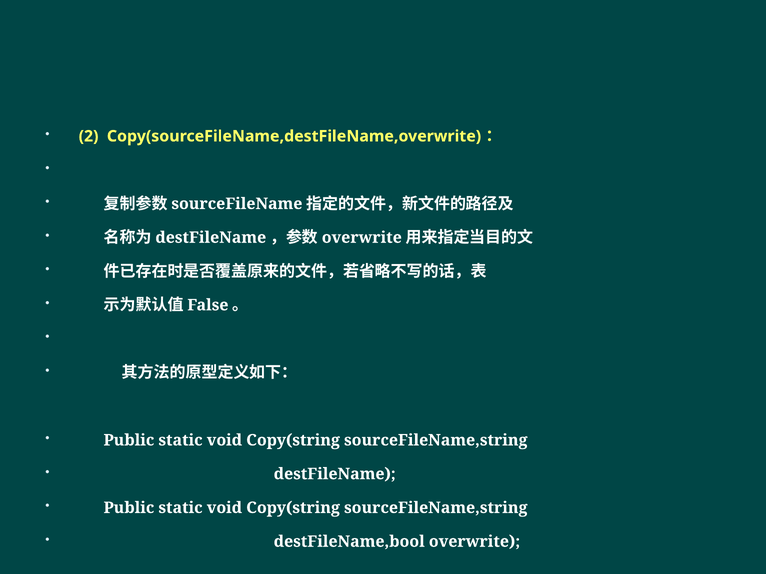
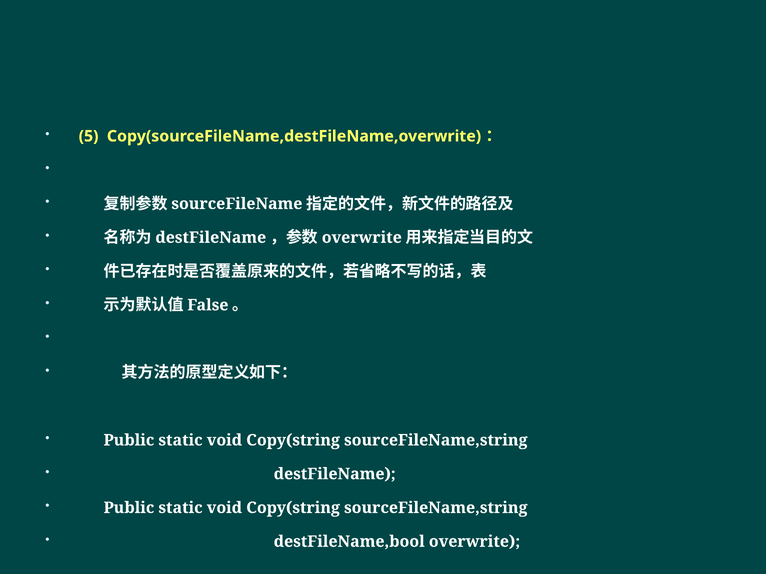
2: 2 -> 5 (89, 136)
